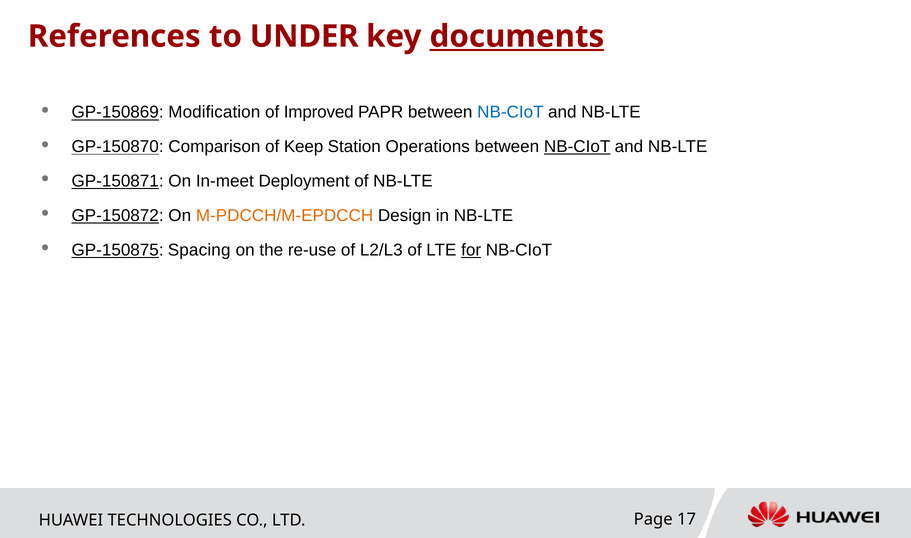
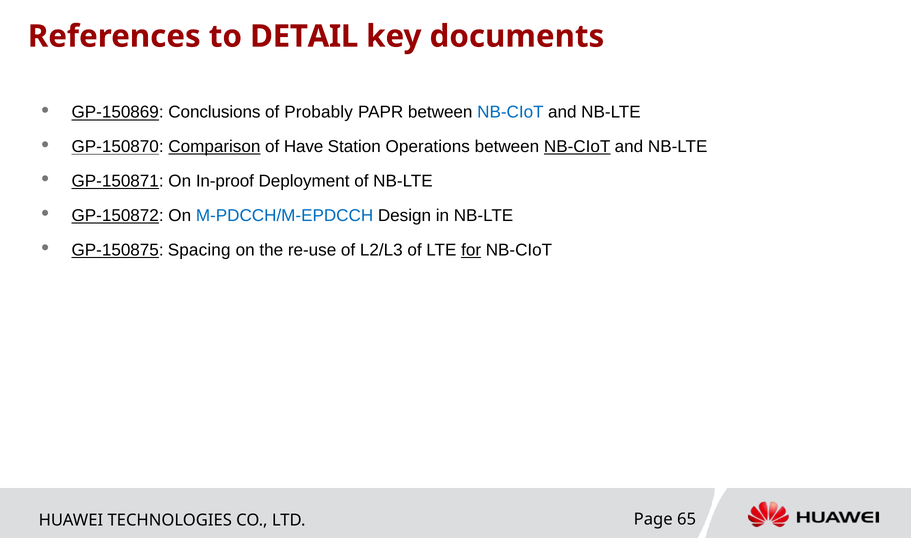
UNDER: UNDER -> DETAIL (304, 36)
documents underline: present -> none (517, 36)
Modification: Modification -> Conclusions (214, 112)
Improved: Improved -> Probably (319, 112)
Comparison underline: none -> present (214, 147)
Keep: Keep -> Have (304, 147)
In-meet: In-meet -> In-proof (225, 181)
M-PDCCH/M-EPDCCH colour: orange -> blue (285, 215)
17: 17 -> 65 (687, 519)
